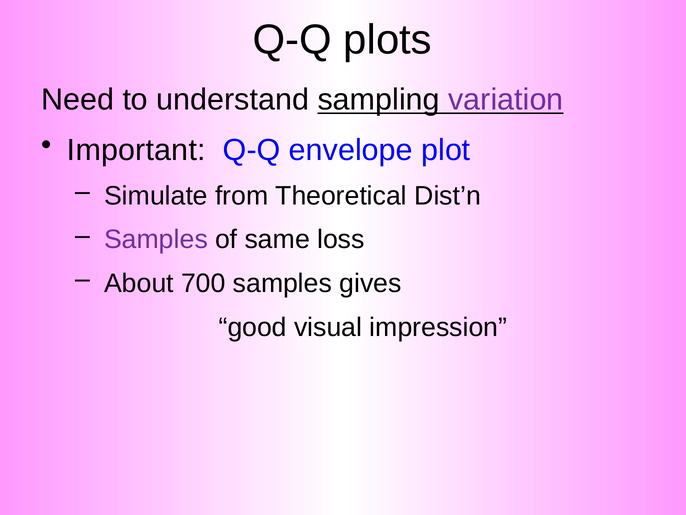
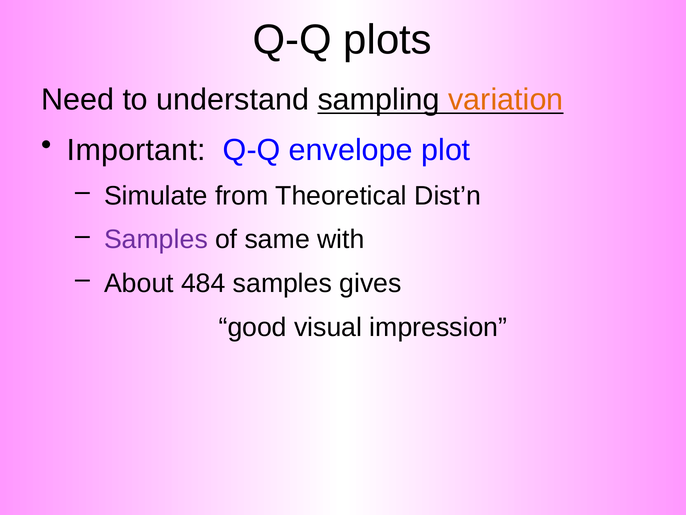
variation colour: purple -> orange (506, 100)
loss: loss -> with (341, 239)
700: 700 -> 484 (203, 283)
